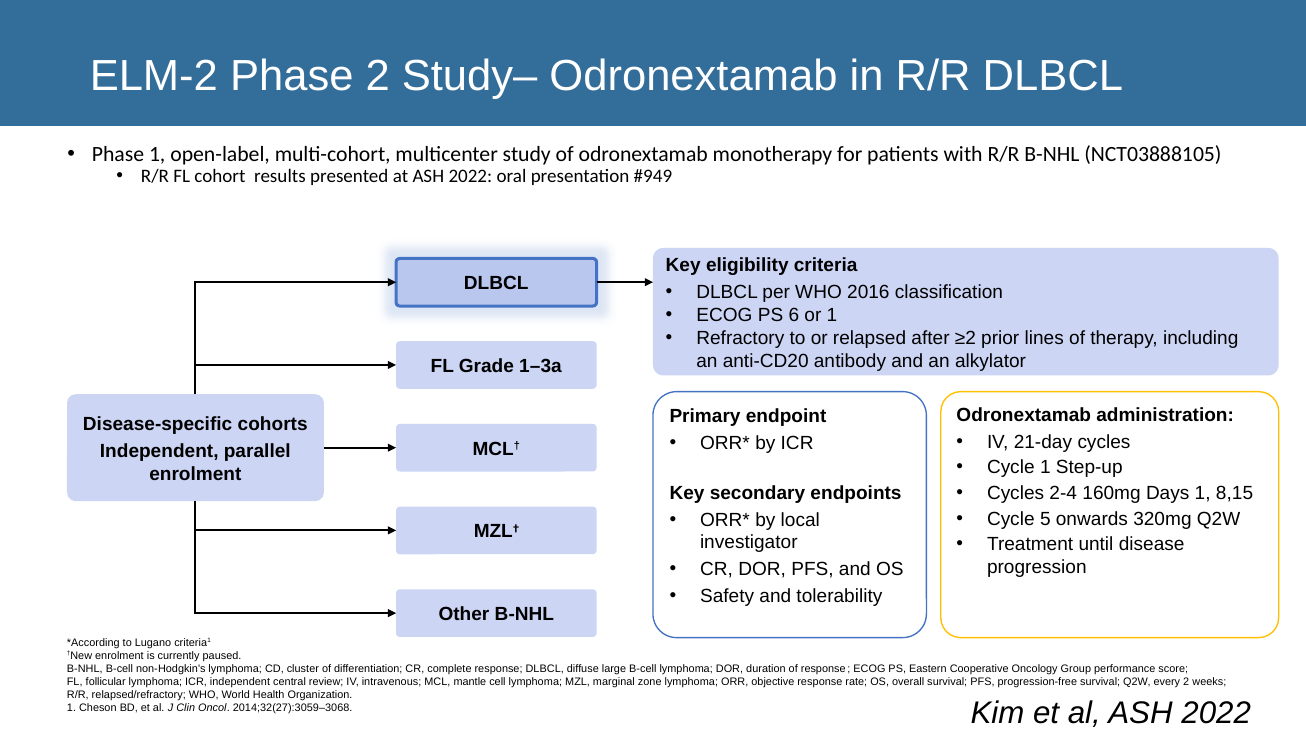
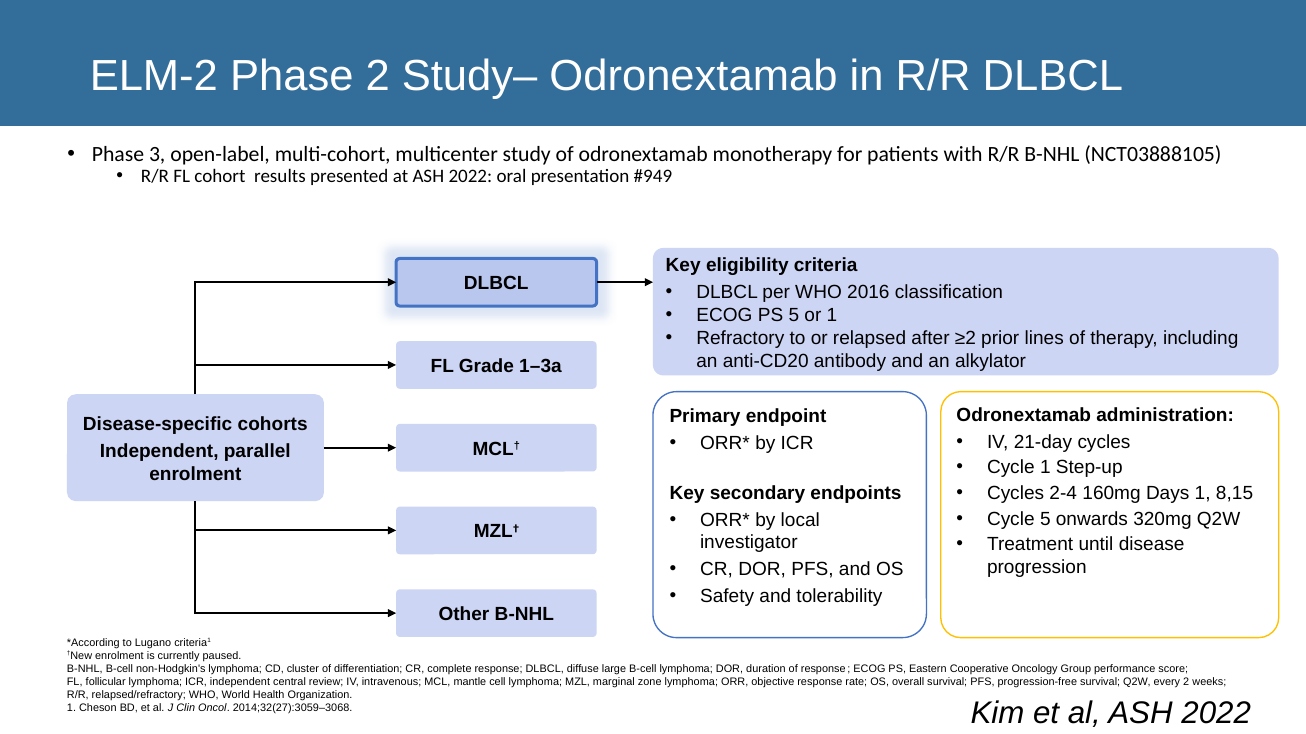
Phase 1: 1 -> 3 (157, 154)
PS 6: 6 -> 5 (794, 315)
